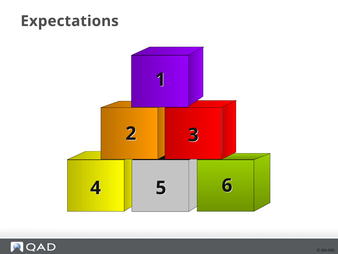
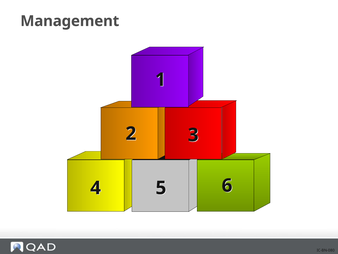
Expectations: Expectations -> Management (70, 21)
